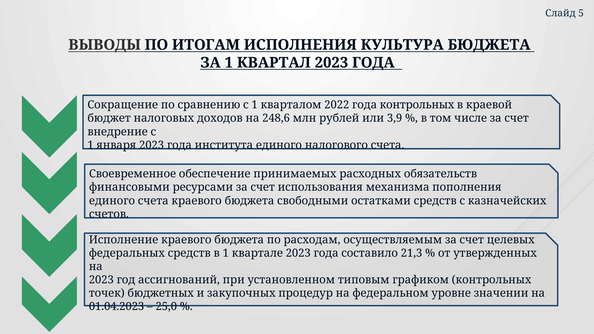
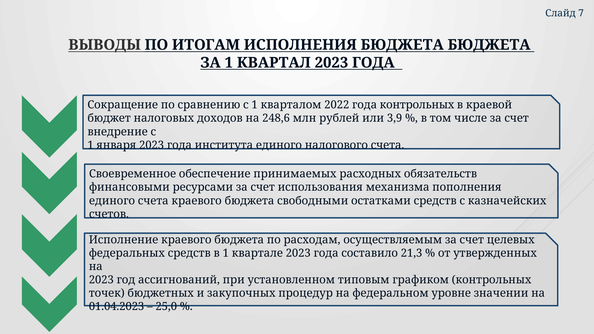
5: 5 -> 7 (581, 13)
ИСПОЛНЕНИЯ КУЛЬТУРА: КУЛЬТУРА -> БЮДЖЕТА (402, 45)
